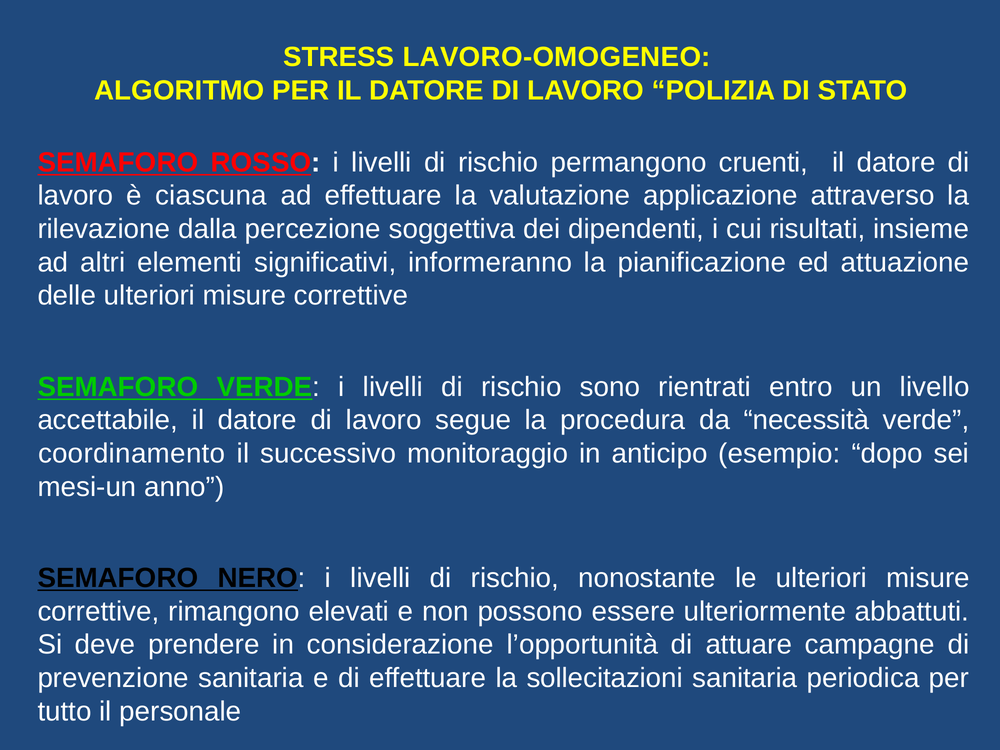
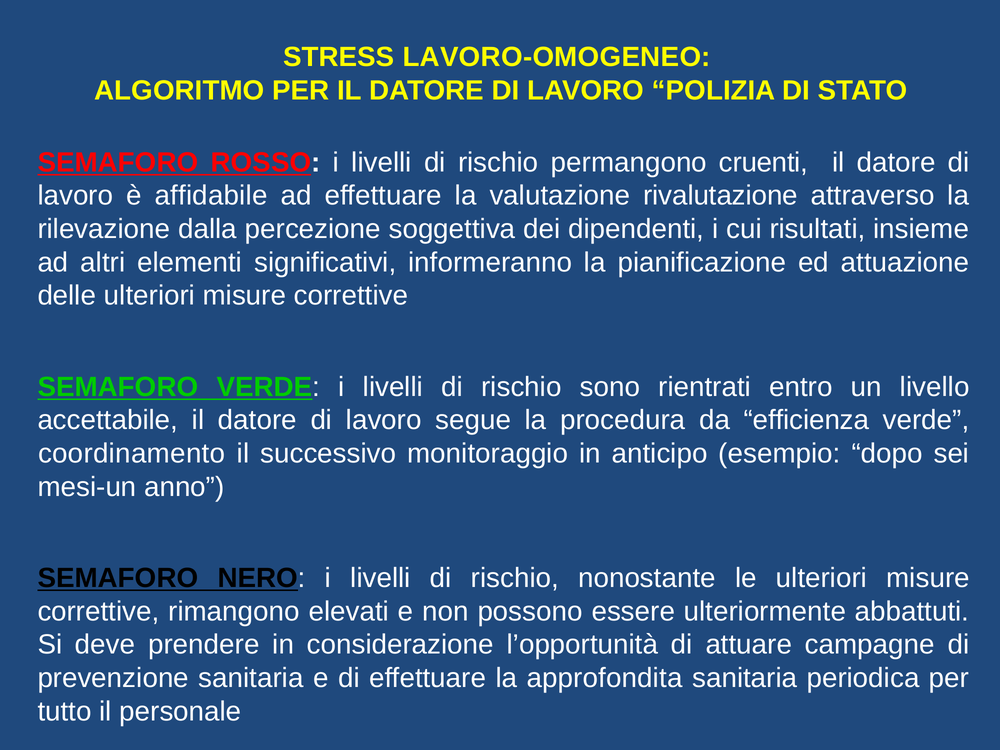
ciascuna: ciascuna -> affidabile (211, 196)
applicazione: applicazione -> rivalutazione (721, 196)
necessità: necessità -> efficienza (806, 420)
sollecitazioni: sollecitazioni -> approfondita (605, 678)
